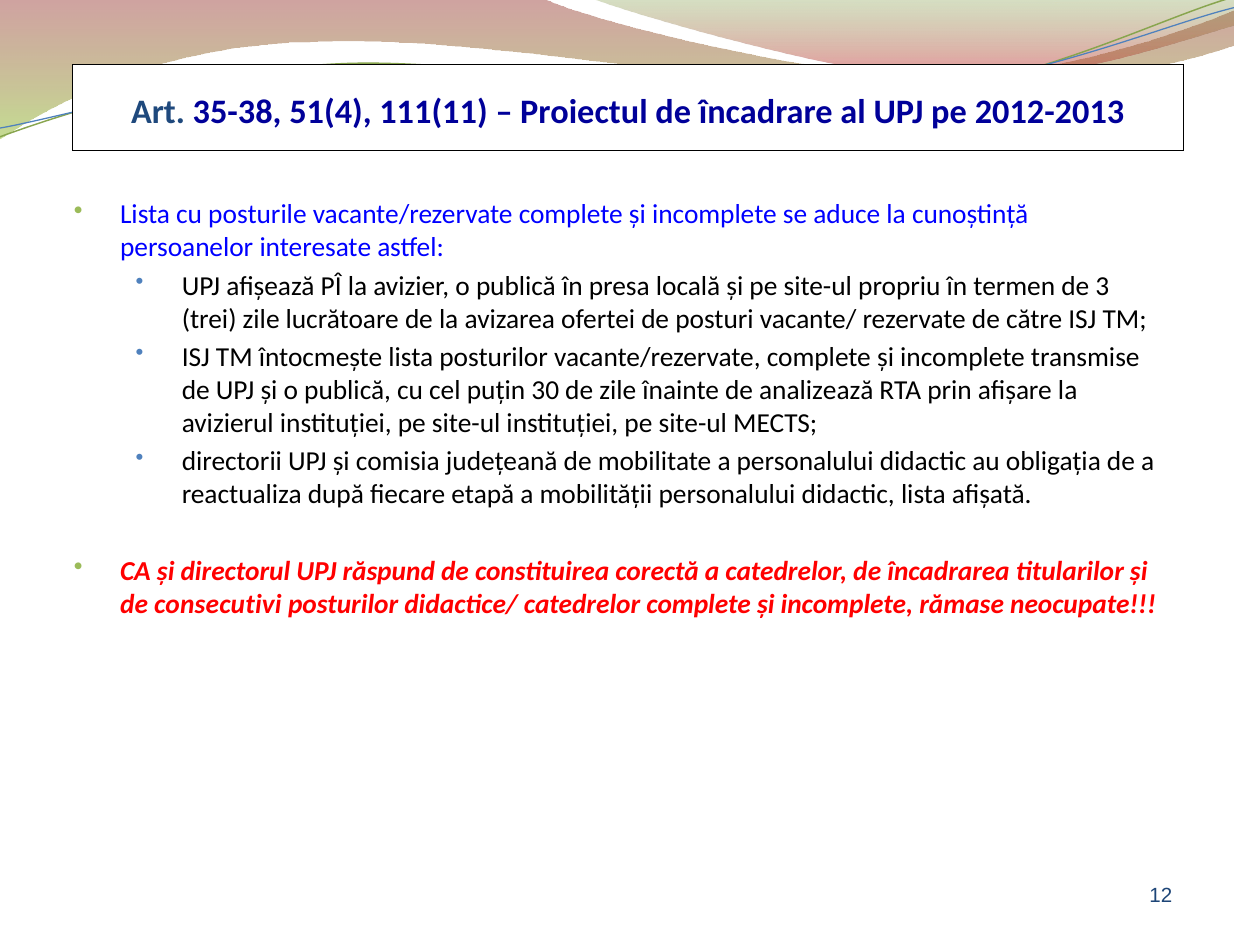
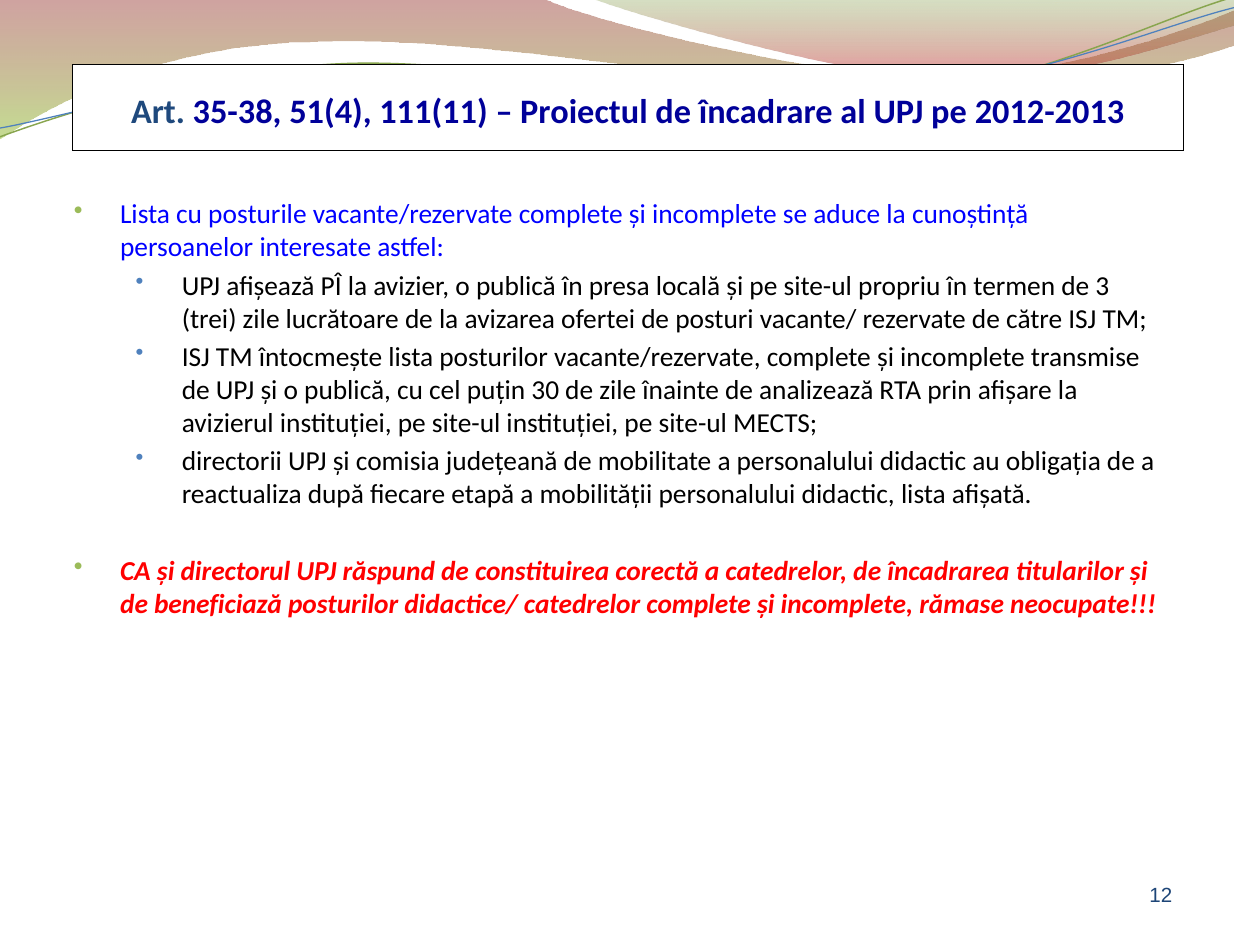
consecutivi: consecutivi -> beneficiază (218, 604)
